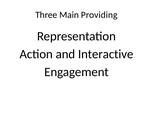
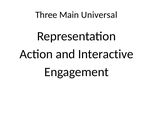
Providing: Providing -> Universal (99, 15)
